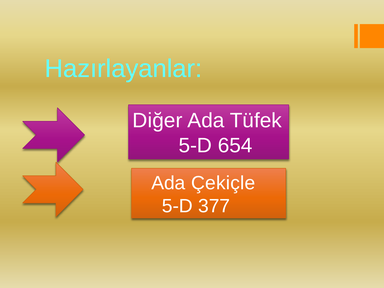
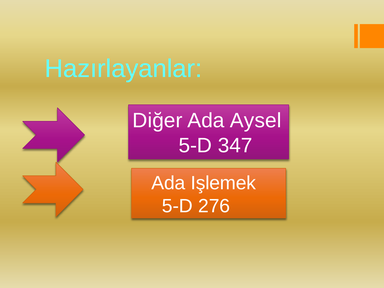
Tüfek: Tüfek -> Aysel (256, 121)
654: 654 -> 347 (235, 146)
Çekiçle: Çekiçle -> Işlemek (223, 183)
377: 377 -> 276 (214, 206)
